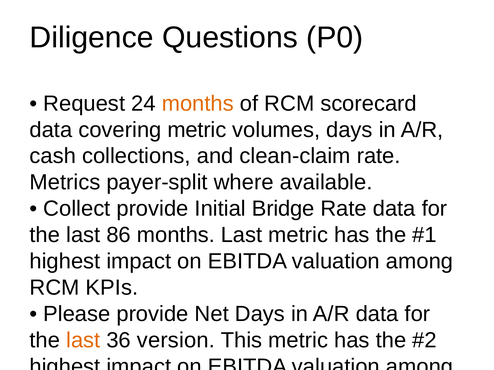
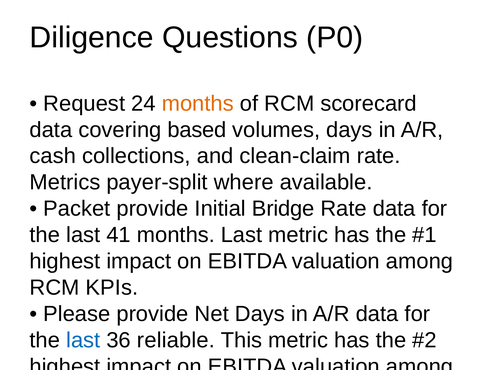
covering metric: metric -> based (197, 130)
Collect: Collect -> Packet (77, 209)
86: 86 -> 41 (119, 235)
last colour: orange -> blue (83, 341)
version: version -> reliable (176, 341)
